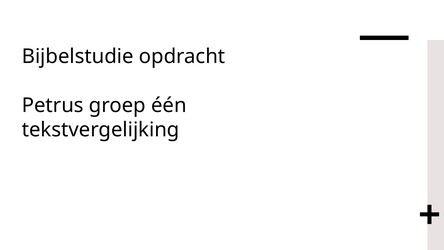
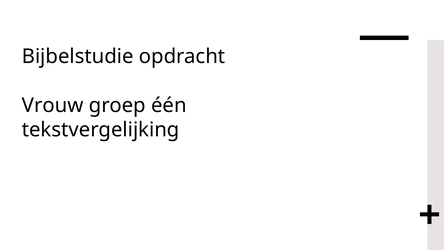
Petrus: Petrus -> Vrouw (53, 105)
